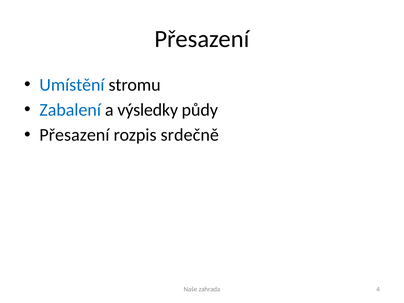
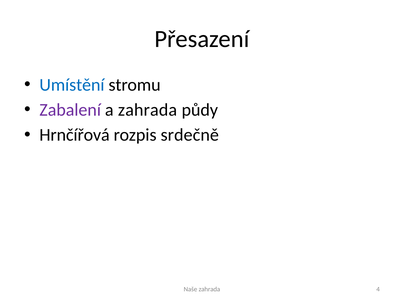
Zabalení colour: blue -> purple (70, 110)
a výsledky: výsledky -> zahrada (148, 110)
Přesazení: Přesazení -> Hrnčířová (75, 135)
